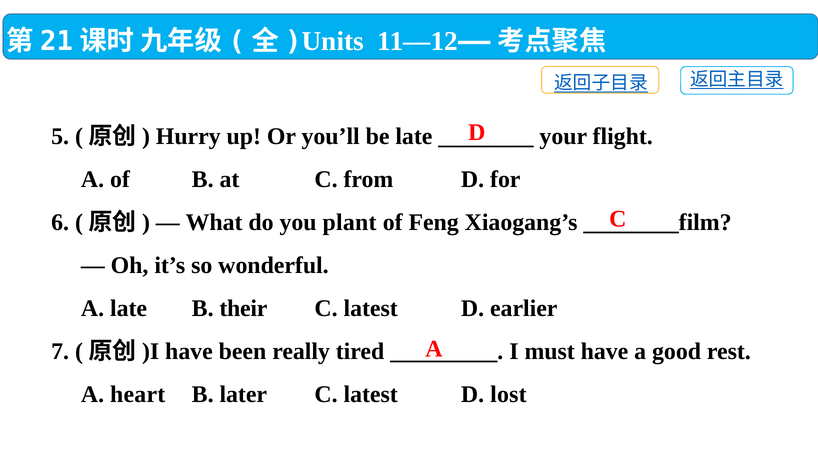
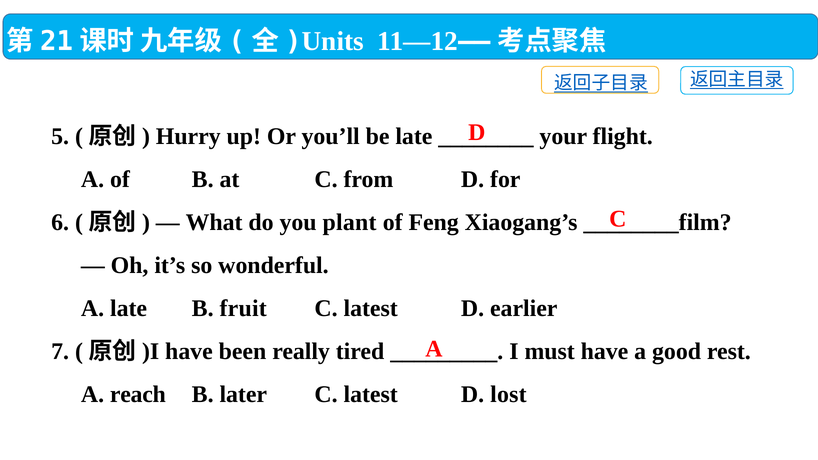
their: their -> fruit (243, 308)
heart: heart -> reach (138, 394)
